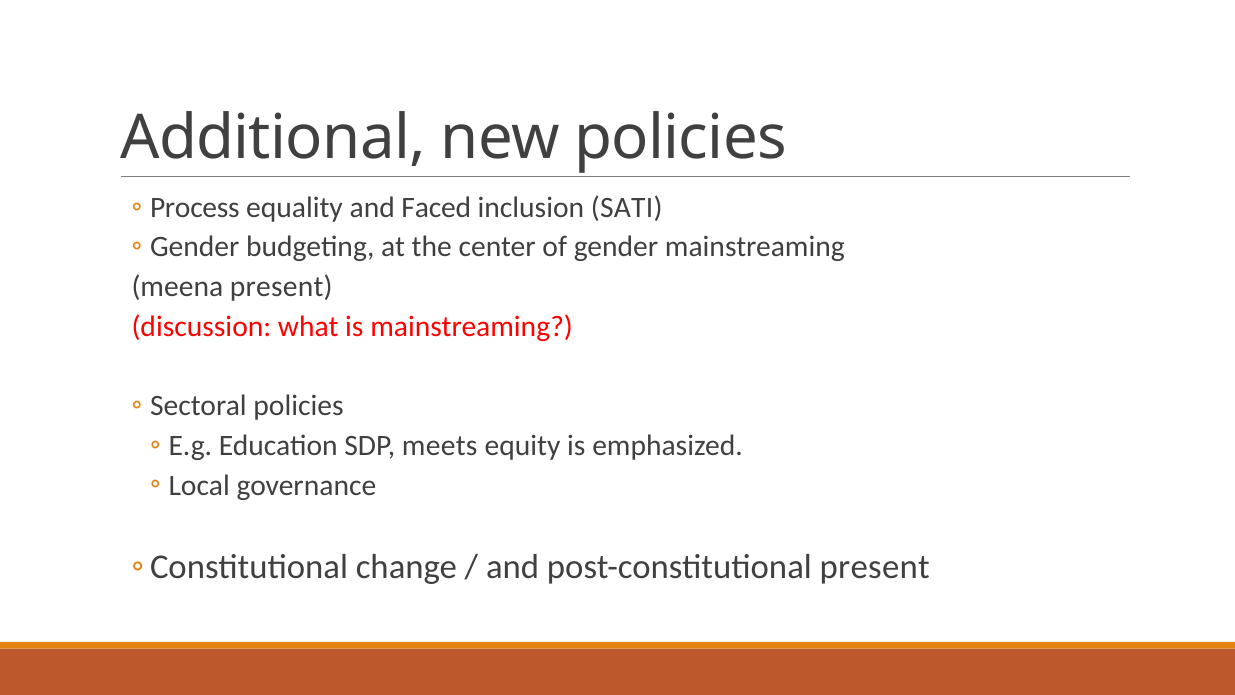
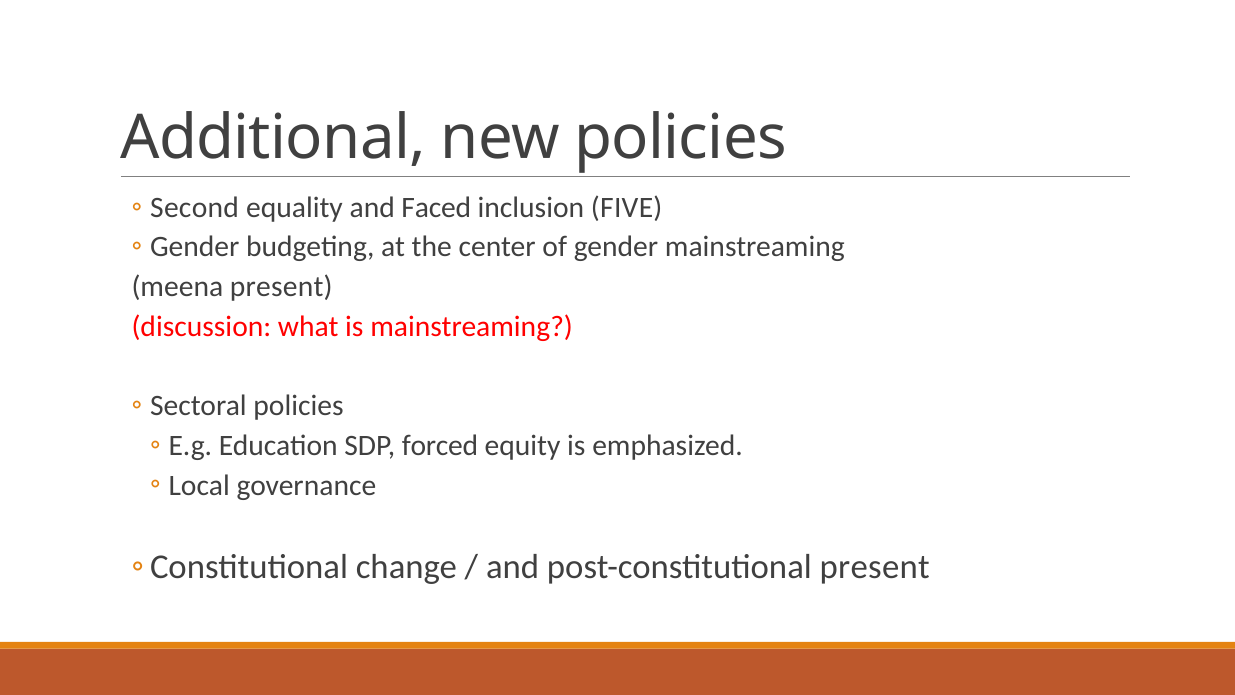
Process: Process -> Second (195, 207)
SATI: SATI -> FIVE (627, 207)
meets: meets -> forced (440, 445)
